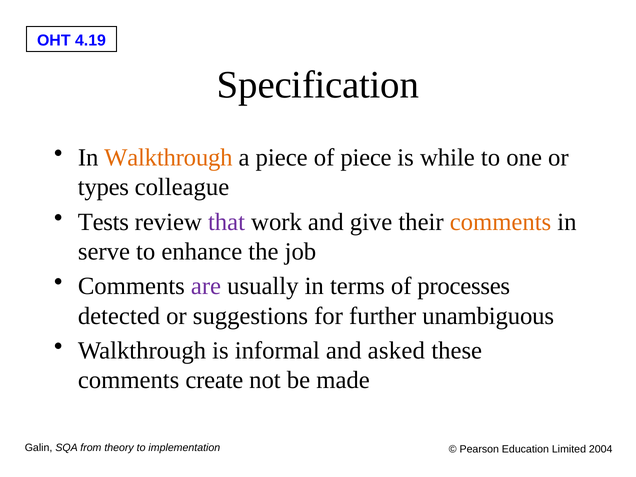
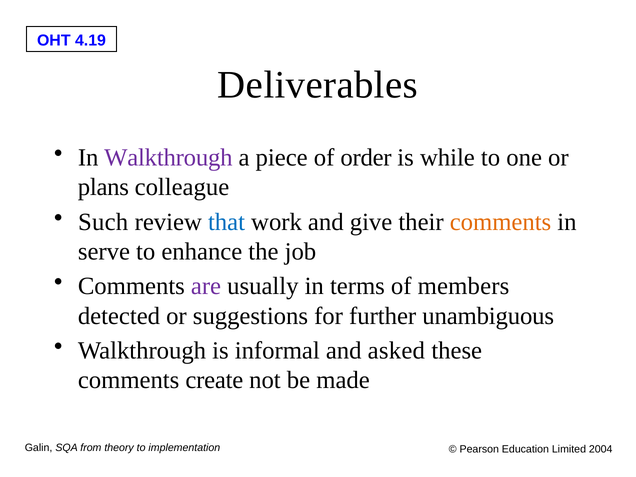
Specification: Specification -> Deliverables (318, 85)
Walkthrough colour: orange -> purple (168, 158)
of piece: piece -> order (366, 158)
types: types -> plans (103, 187)
Tests: Tests -> Such (103, 222)
that colour: purple -> blue (227, 222)
processes: processes -> members (464, 286)
